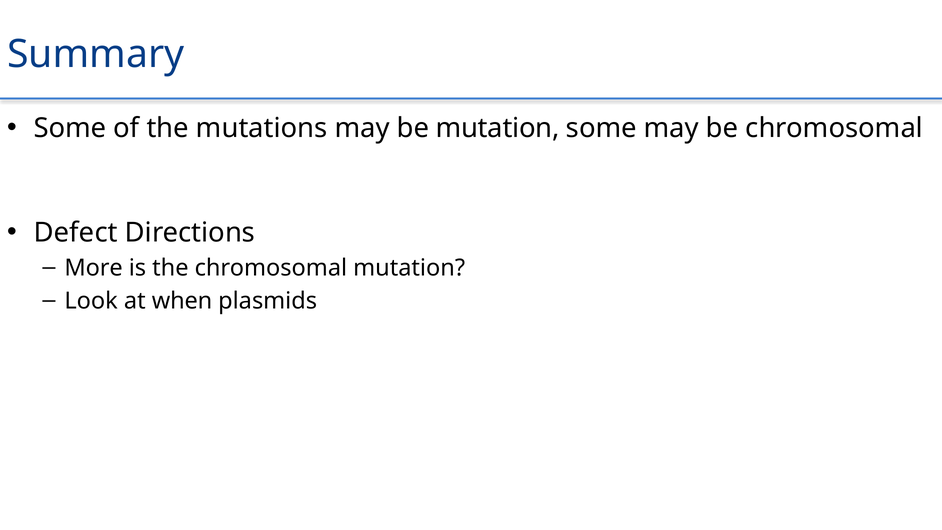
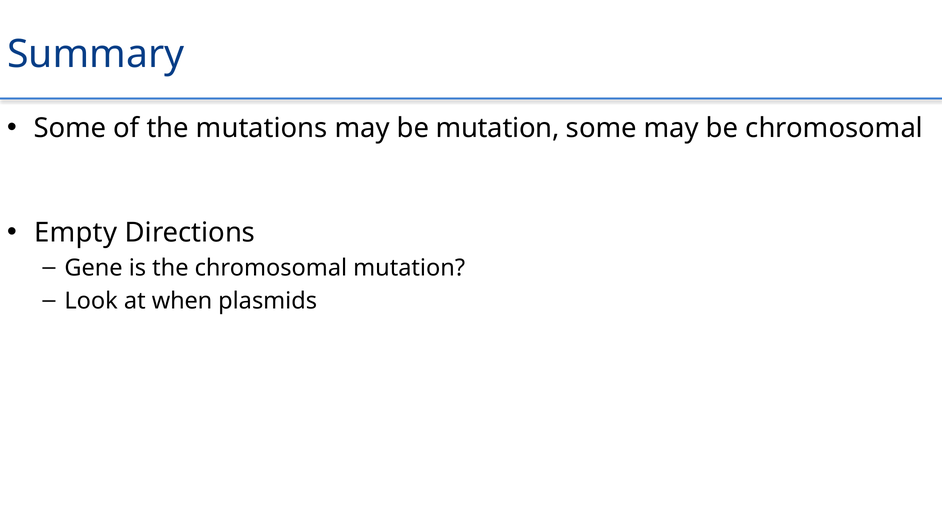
Defect: Defect -> Empty (76, 233)
More: More -> Gene (94, 268)
